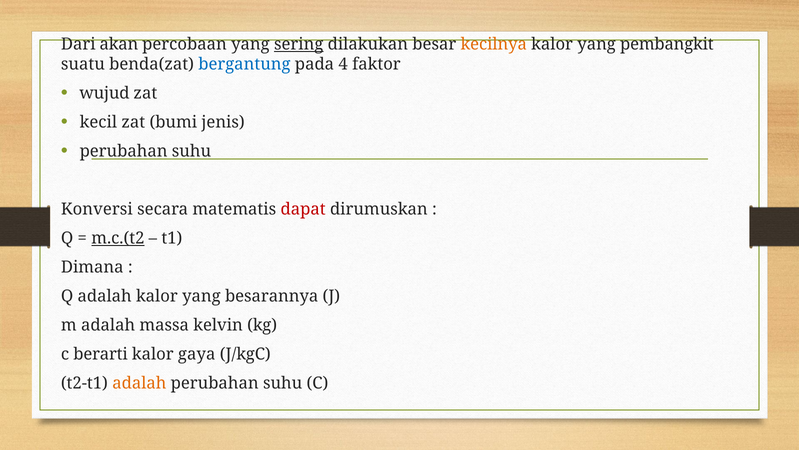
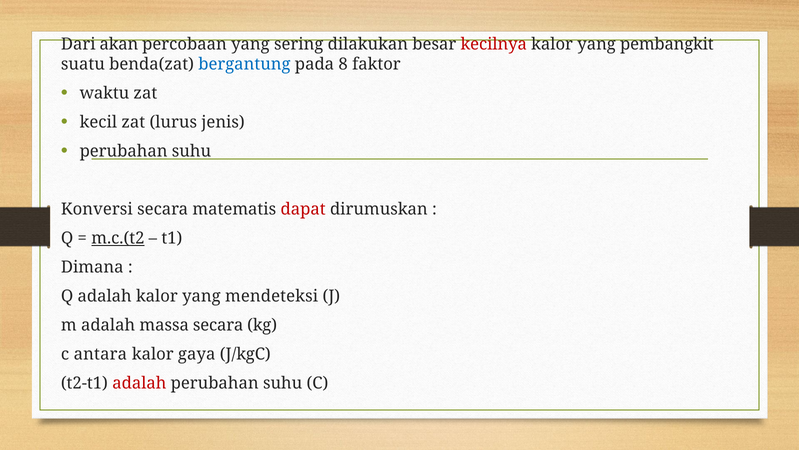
sering underline: present -> none (299, 44)
kecilnya colour: orange -> red (494, 44)
4: 4 -> 8 (343, 64)
wujud: wujud -> waktu (104, 93)
bumi: bumi -> lurus (173, 122)
besarannya: besarannya -> mendeteksi (272, 296)
massa kelvin: kelvin -> secara (218, 325)
berarti: berarti -> antara (100, 354)
adalah colour: orange -> red (139, 383)
